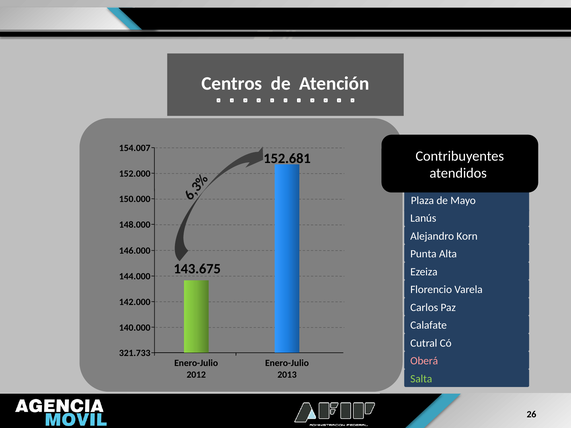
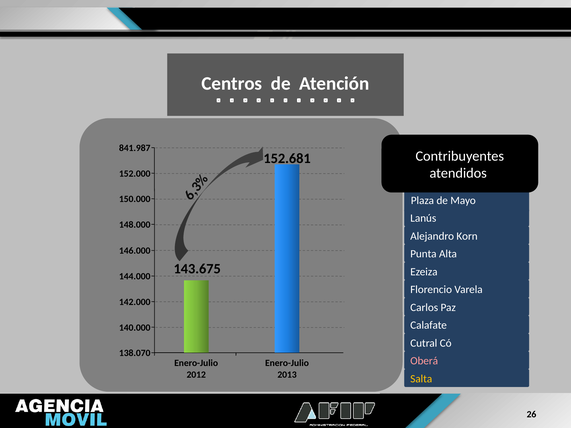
154.007: 154.007 -> 841.987 (135, 148)
321.733: 321.733 -> 138.070 (135, 353)
Salta colour: light green -> yellow (421, 379)
